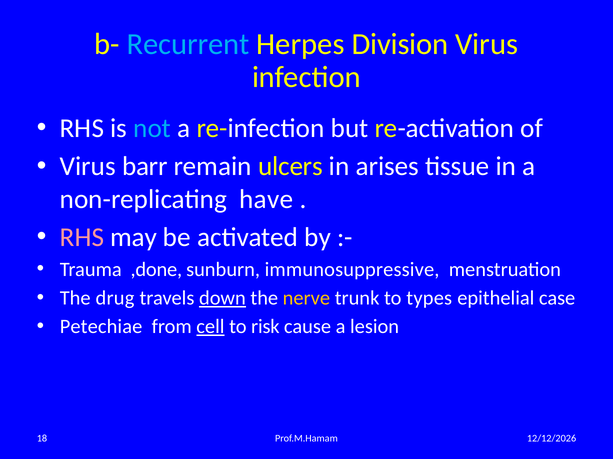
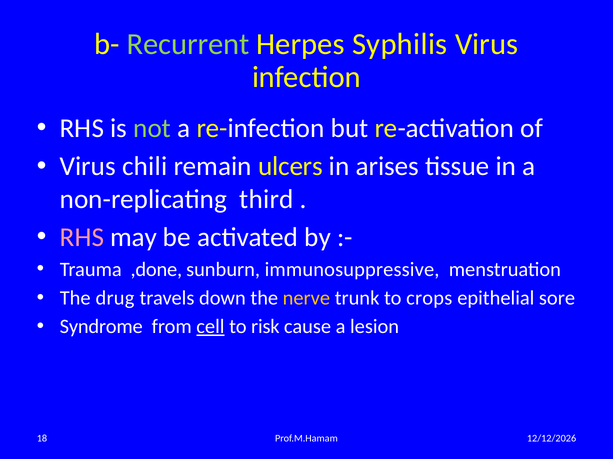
Recurrent colour: light blue -> light green (188, 44)
Division: Division -> Syphilis (400, 44)
not colour: light blue -> light green (152, 129)
barr: barr -> chili (145, 167)
have: have -> third (266, 199)
down underline: present -> none (222, 298)
types: types -> crops (429, 298)
case: case -> sore (557, 298)
Petechiae: Petechiae -> Syndrome (101, 327)
